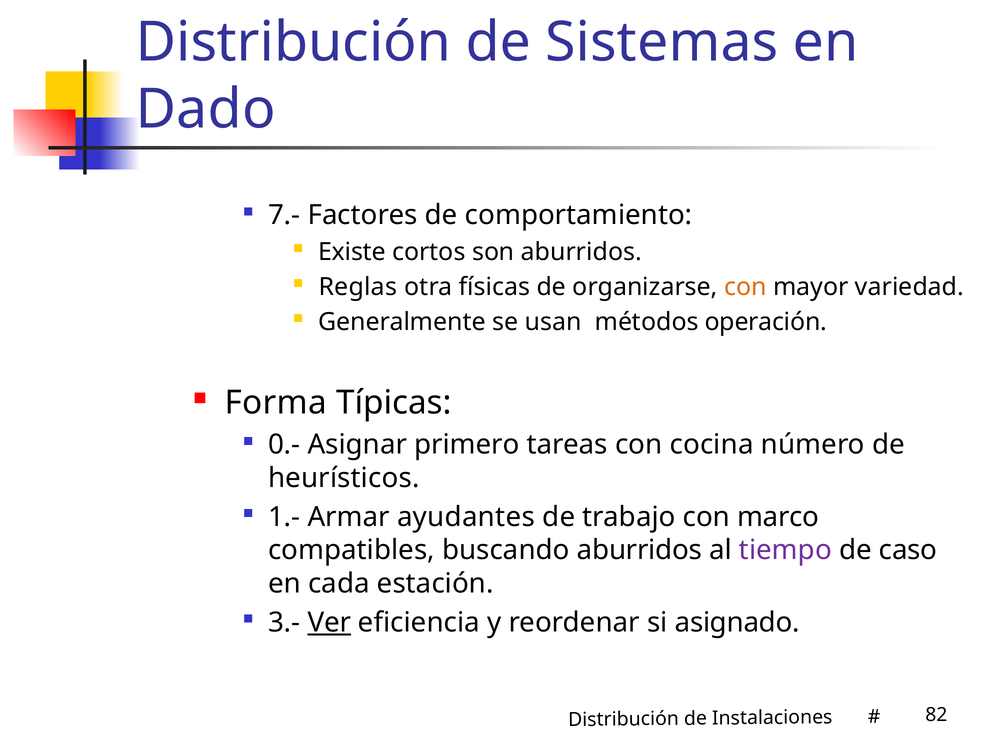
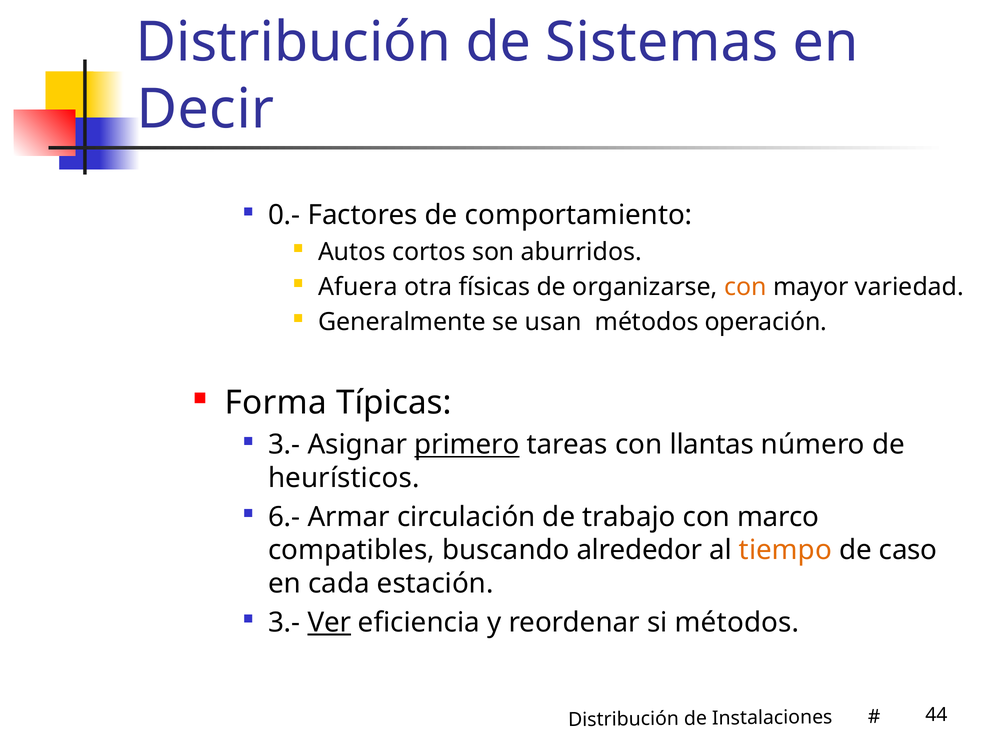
Dado: Dado -> Decir (205, 109)
7.-: 7.- -> 0.- (284, 215)
Existe: Existe -> Autos (352, 251)
Reglas: Reglas -> Afuera (358, 286)
0.-: 0.- -> 3.- (284, 444)
primero underline: none -> present (467, 444)
cocina: cocina -> llantas (712, 444)
1.-: 1.- -> 6.- (284, 516)
ayudantes: ayudantes -> circulación (466, 516)
buscando aburridos: aburridos -> alrededor (639, 550)
tiempo colour: purple -> orange (785, 550)
si asignado: asignado -> métodos (737, 622)
82: 82 -> 44 (936, 714)
